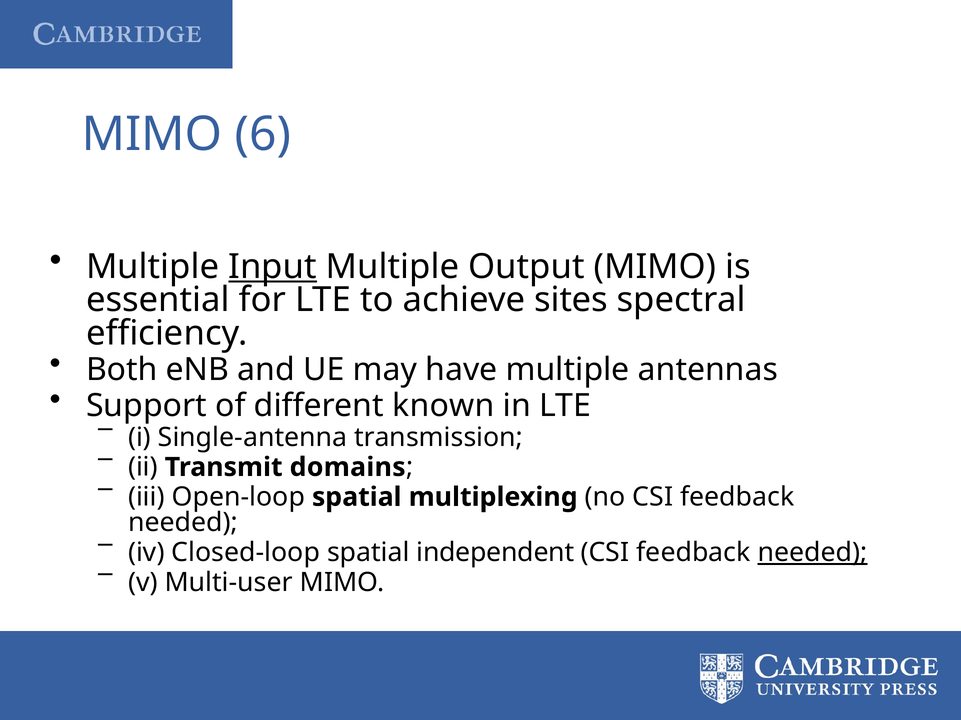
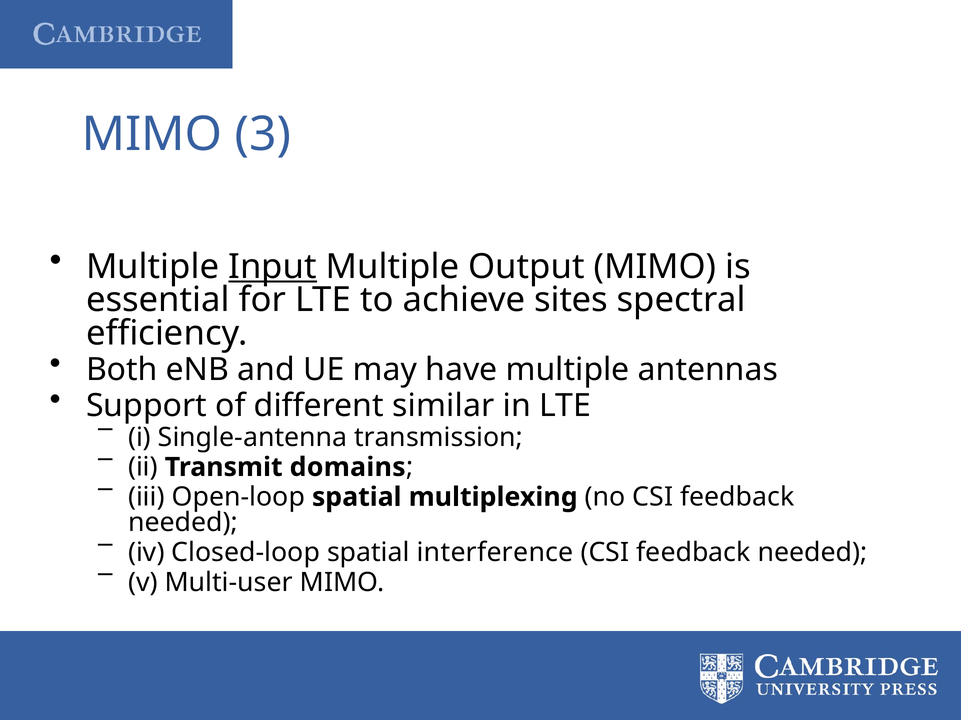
6: 6 -> 3 (263, 135)
known: known -> similar (443, 406)
independent: independent -> interference (495, 553)
needed underline: present -> none (812, 553)
